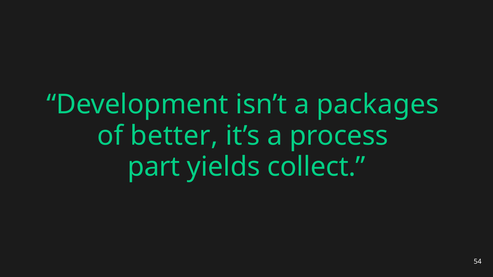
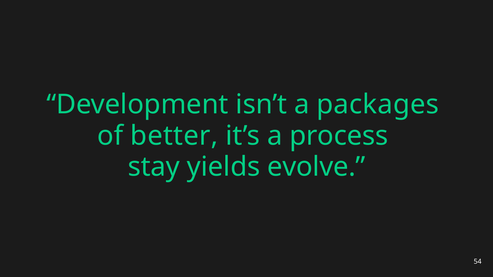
part: part -> stay (154, 167)
collect: collect -> evolve (316, 167)
